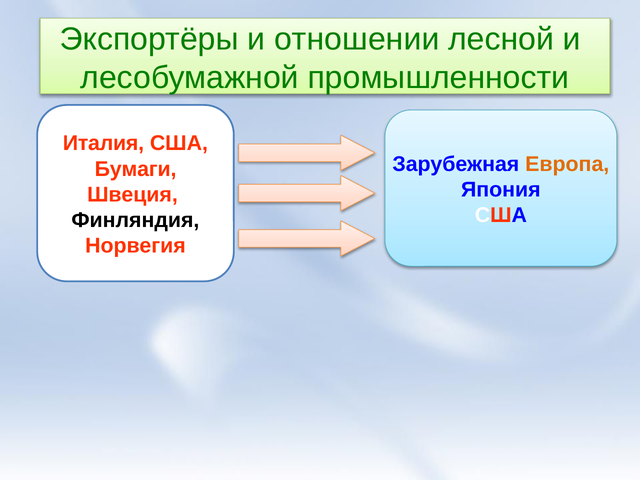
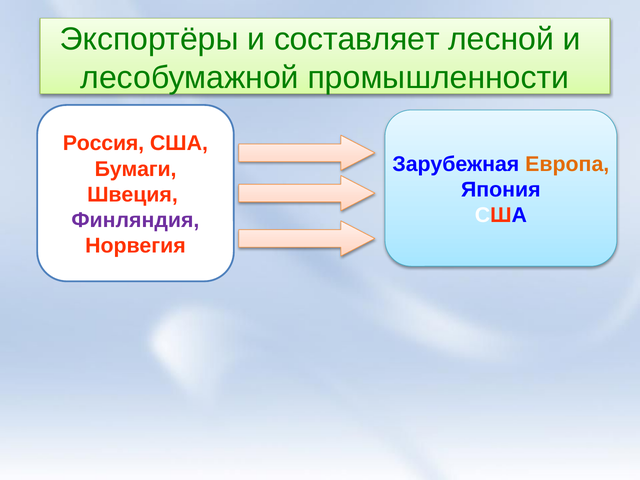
отношении: отношении -> составляет (357, 39)
Италия: Италия -> Россия (103, 143)
Финляндия colour: black -> purple (135, 220)
